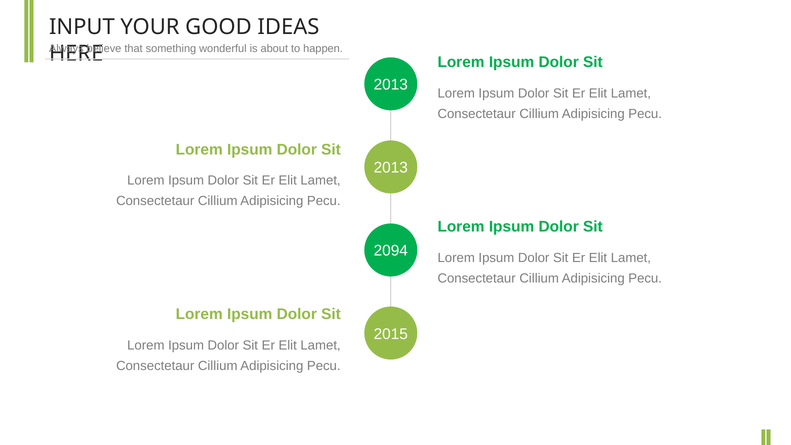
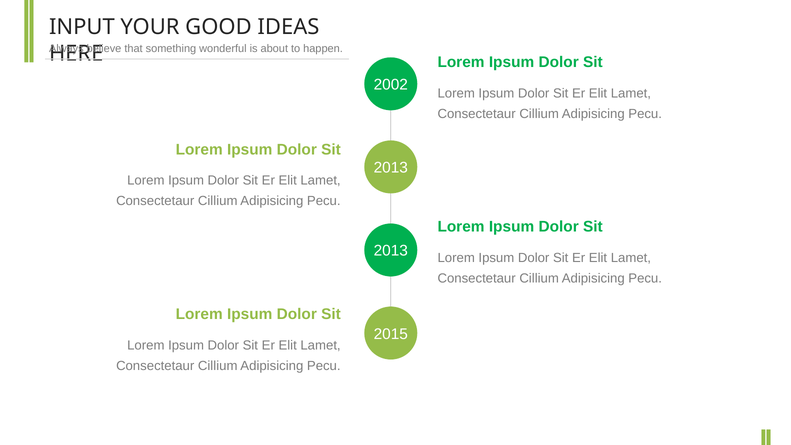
2013: 2013 -> 2002 (391, 85)
2094: 2094 -> 2013 (391, 251)
